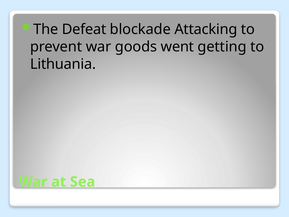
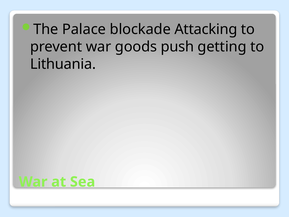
Defeat: Defeat -> Palace (84, 29)
went: went -> push (177, 47)
